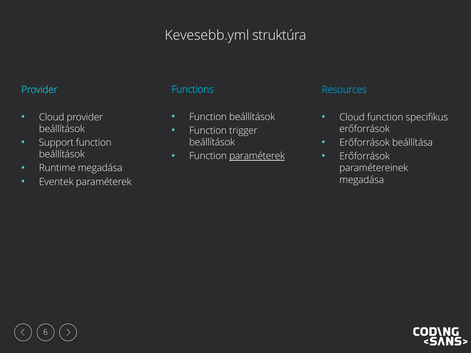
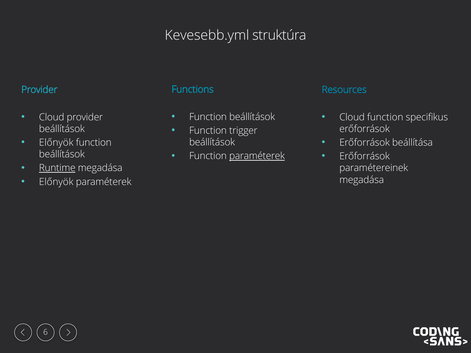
Support: Support -> Előnyök (56, 143)
Runtime underline: none -> present (57, 168)
Eventek: Eventek -> Előnyök (56, 182)
